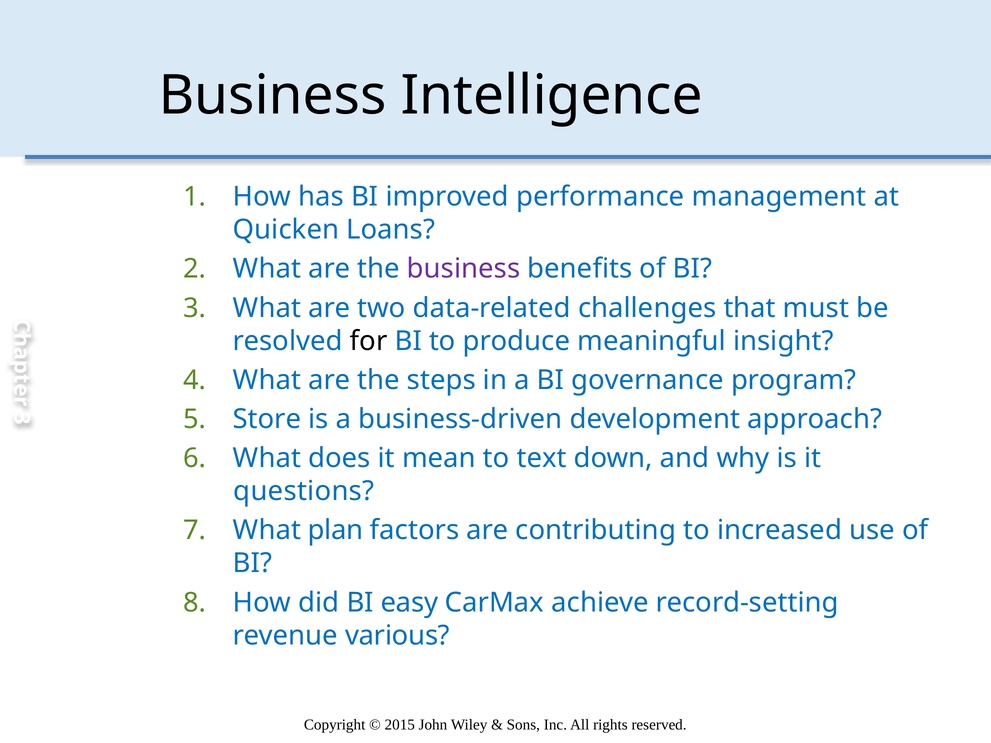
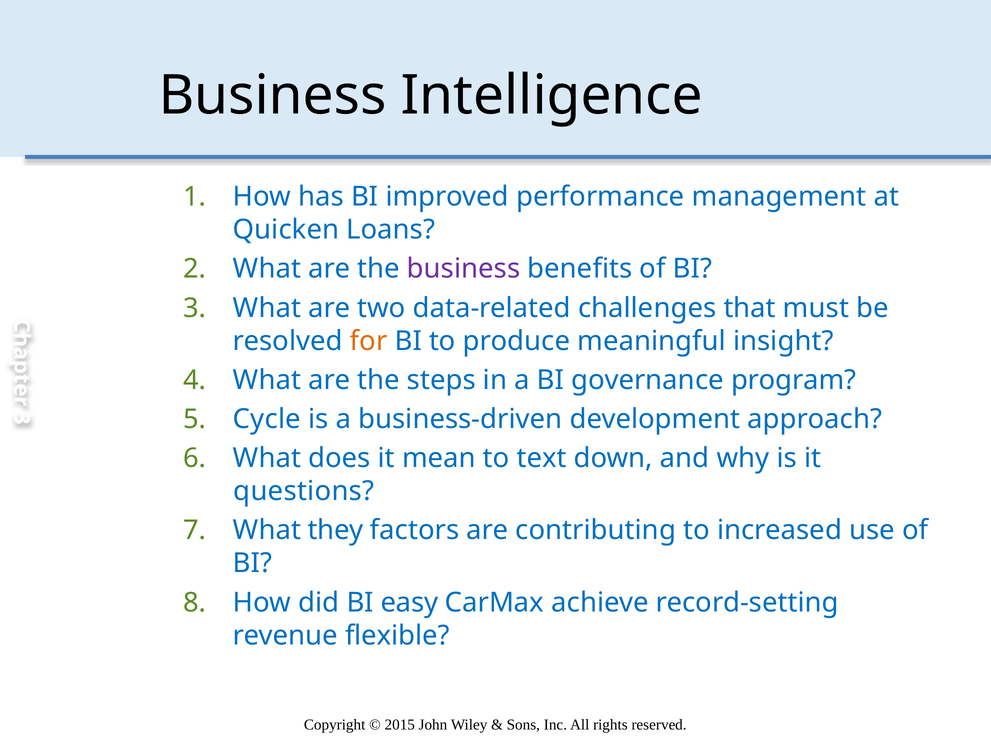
for colour: black -> orange (369, 341)
Store: Store -> Cycle (267, 419)
plan: plan -> they (336, 531)
various: various -> flexible (397, 636)
